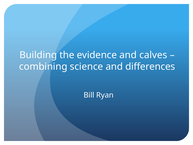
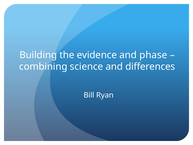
calves: calves -> phase (153, 55)
